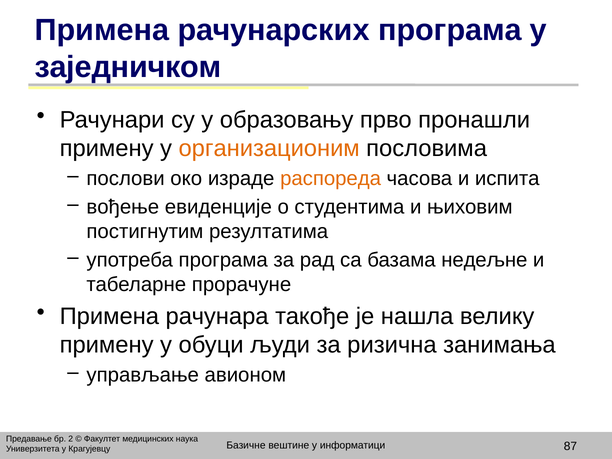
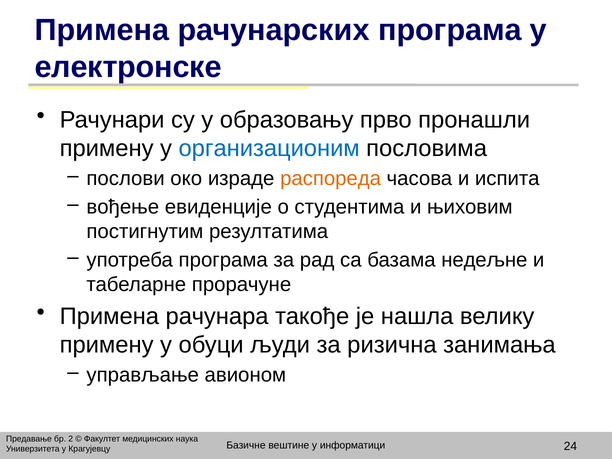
заједничком: заједничком -> електронске (128, 67)
организационим colour: orange -> blue (269, 148)
87: 87 -> 24 (570, 446)
